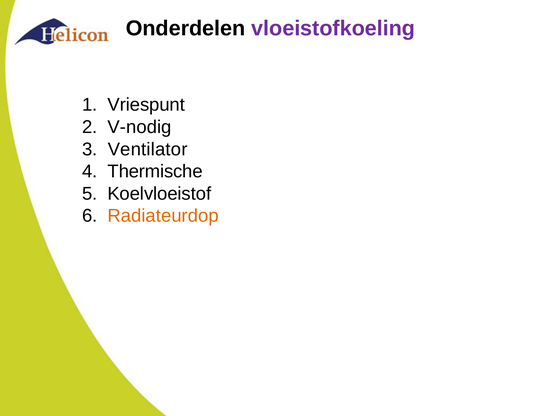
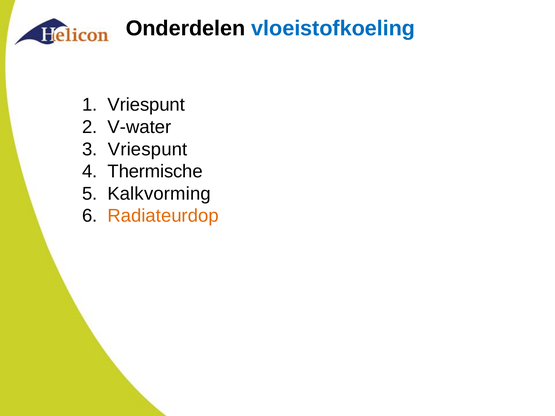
vloeistofkoeling colour: purple -> blue (333, 28)
V-nodig: V-nodig -> V-water (140, 127)
3 Ventilator: Ventilator -> Vriespunt (148, 149)
Koelvloeistof: Koelvloeistof -> Kalkvorming (159, 194)
